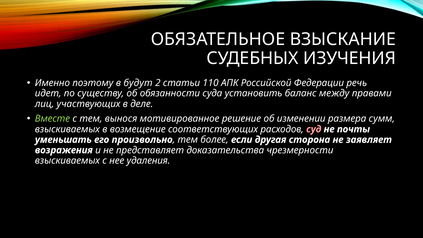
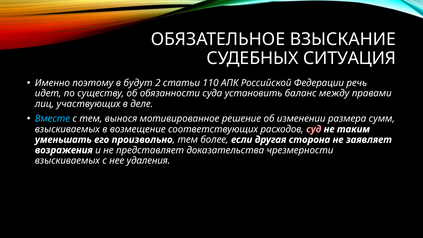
ИЗУЧЕНИЯ: ИЗУЧЕНИЯ -> СИТУАЦИЯ (350, 58)
Вместе colour: light green -> light blue (52, 119)
почты: почты -> таким (353, 129)
